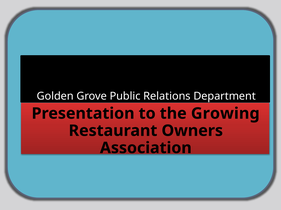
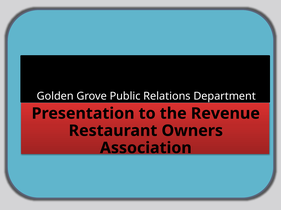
Growing: Growing -> Revenue (225, 114)
